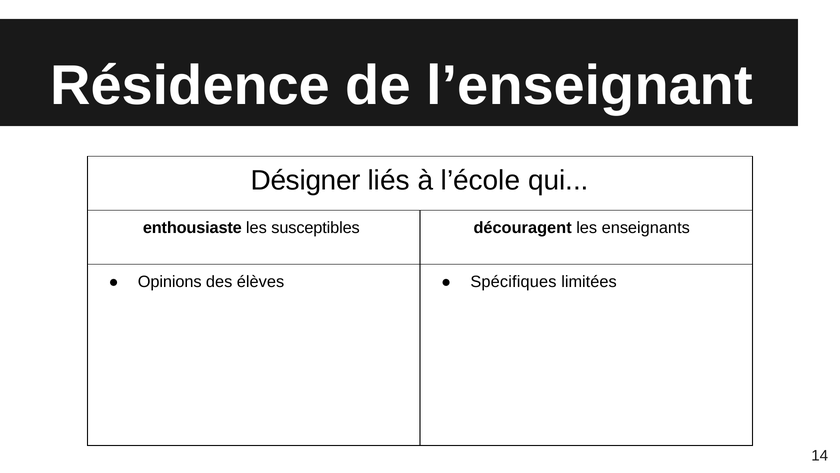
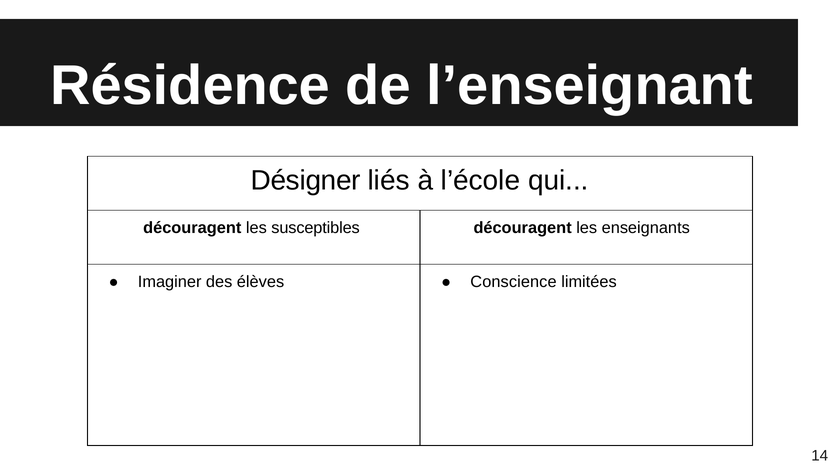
enthousiaste: enthousiaste -> découragent (192, 228)
Opinions: Opinions -> Imaginer (170, 282)
Spécifiques: Spécifiques -> Conscience (513, 282)
